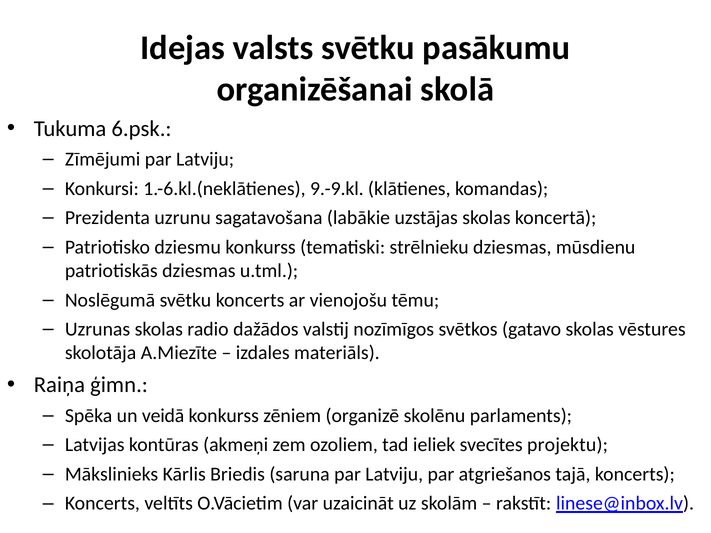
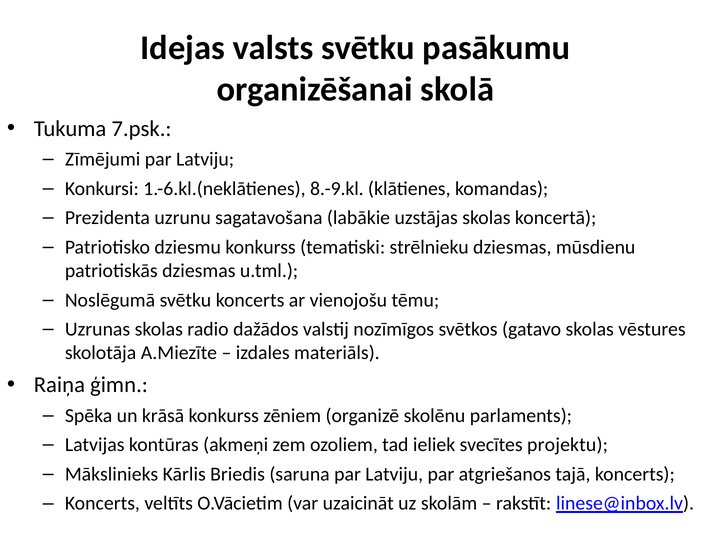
6.psk: 6.psk -> 7.psk (142, 129)
9.-9.kl: 9.-9.kl -> 8.-9.kl (337, 189)
veidā: veidā -> krāsā (163, 416)
